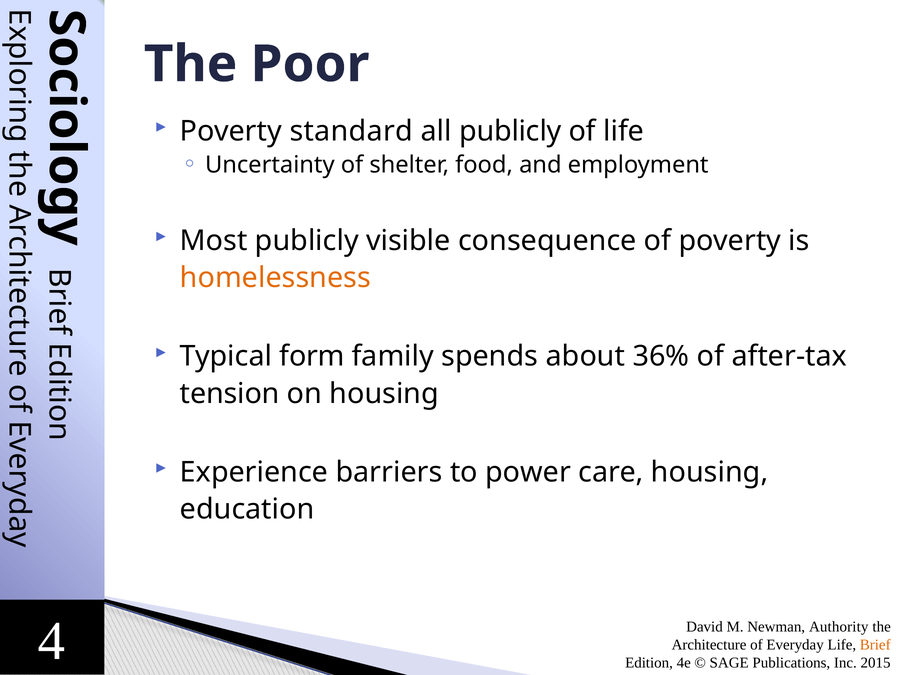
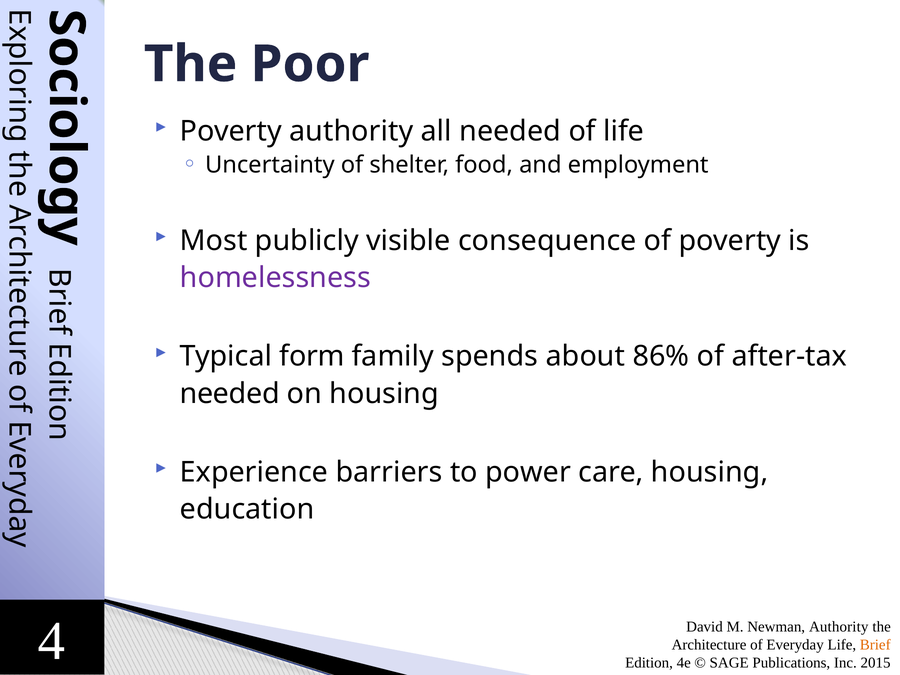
Poverty standard: standard -> authority (351, 131)
all publicly: publicly -> needed (510, 131)
homelessness colour: orange -> purple (275, 278)
36%: 36% -> 86% (661, 356)
tension: tension -> needed (230, 394)
